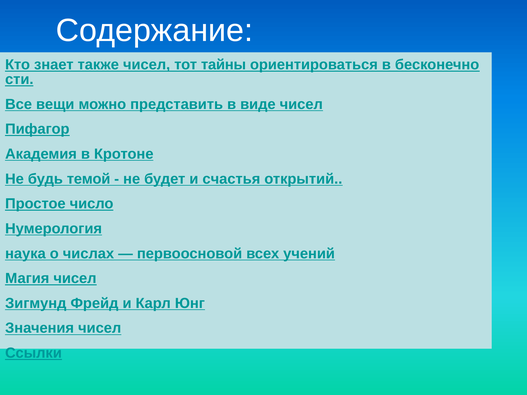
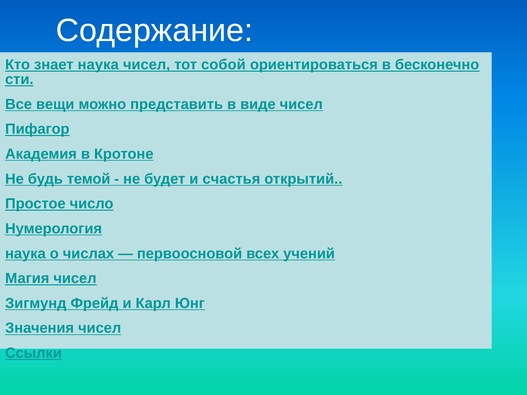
знает также: также -> наука (98, 65)
тайны: тайны -> собой (223, 65)
